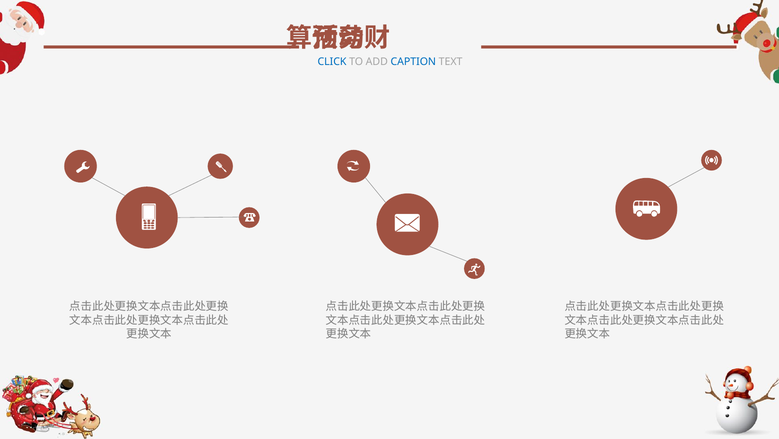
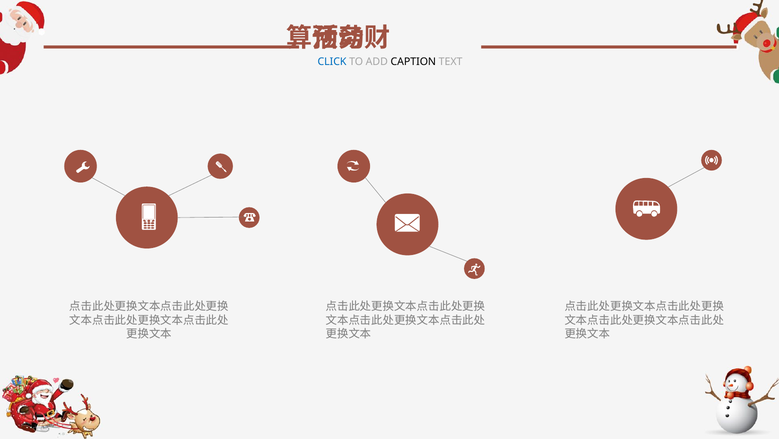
CAPTION colour: blue -> black (413, 61)
